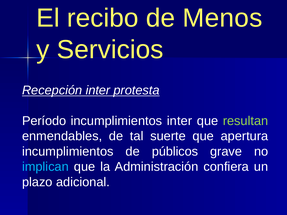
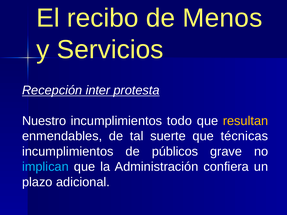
Período: Período -> Nuestro (44, 121)
incumplimientos inter: inter -> todo (179, 121)
resultan colour: light green -> yellow (246, 121)
apertura: apertura -> técnicas (244, 136)
